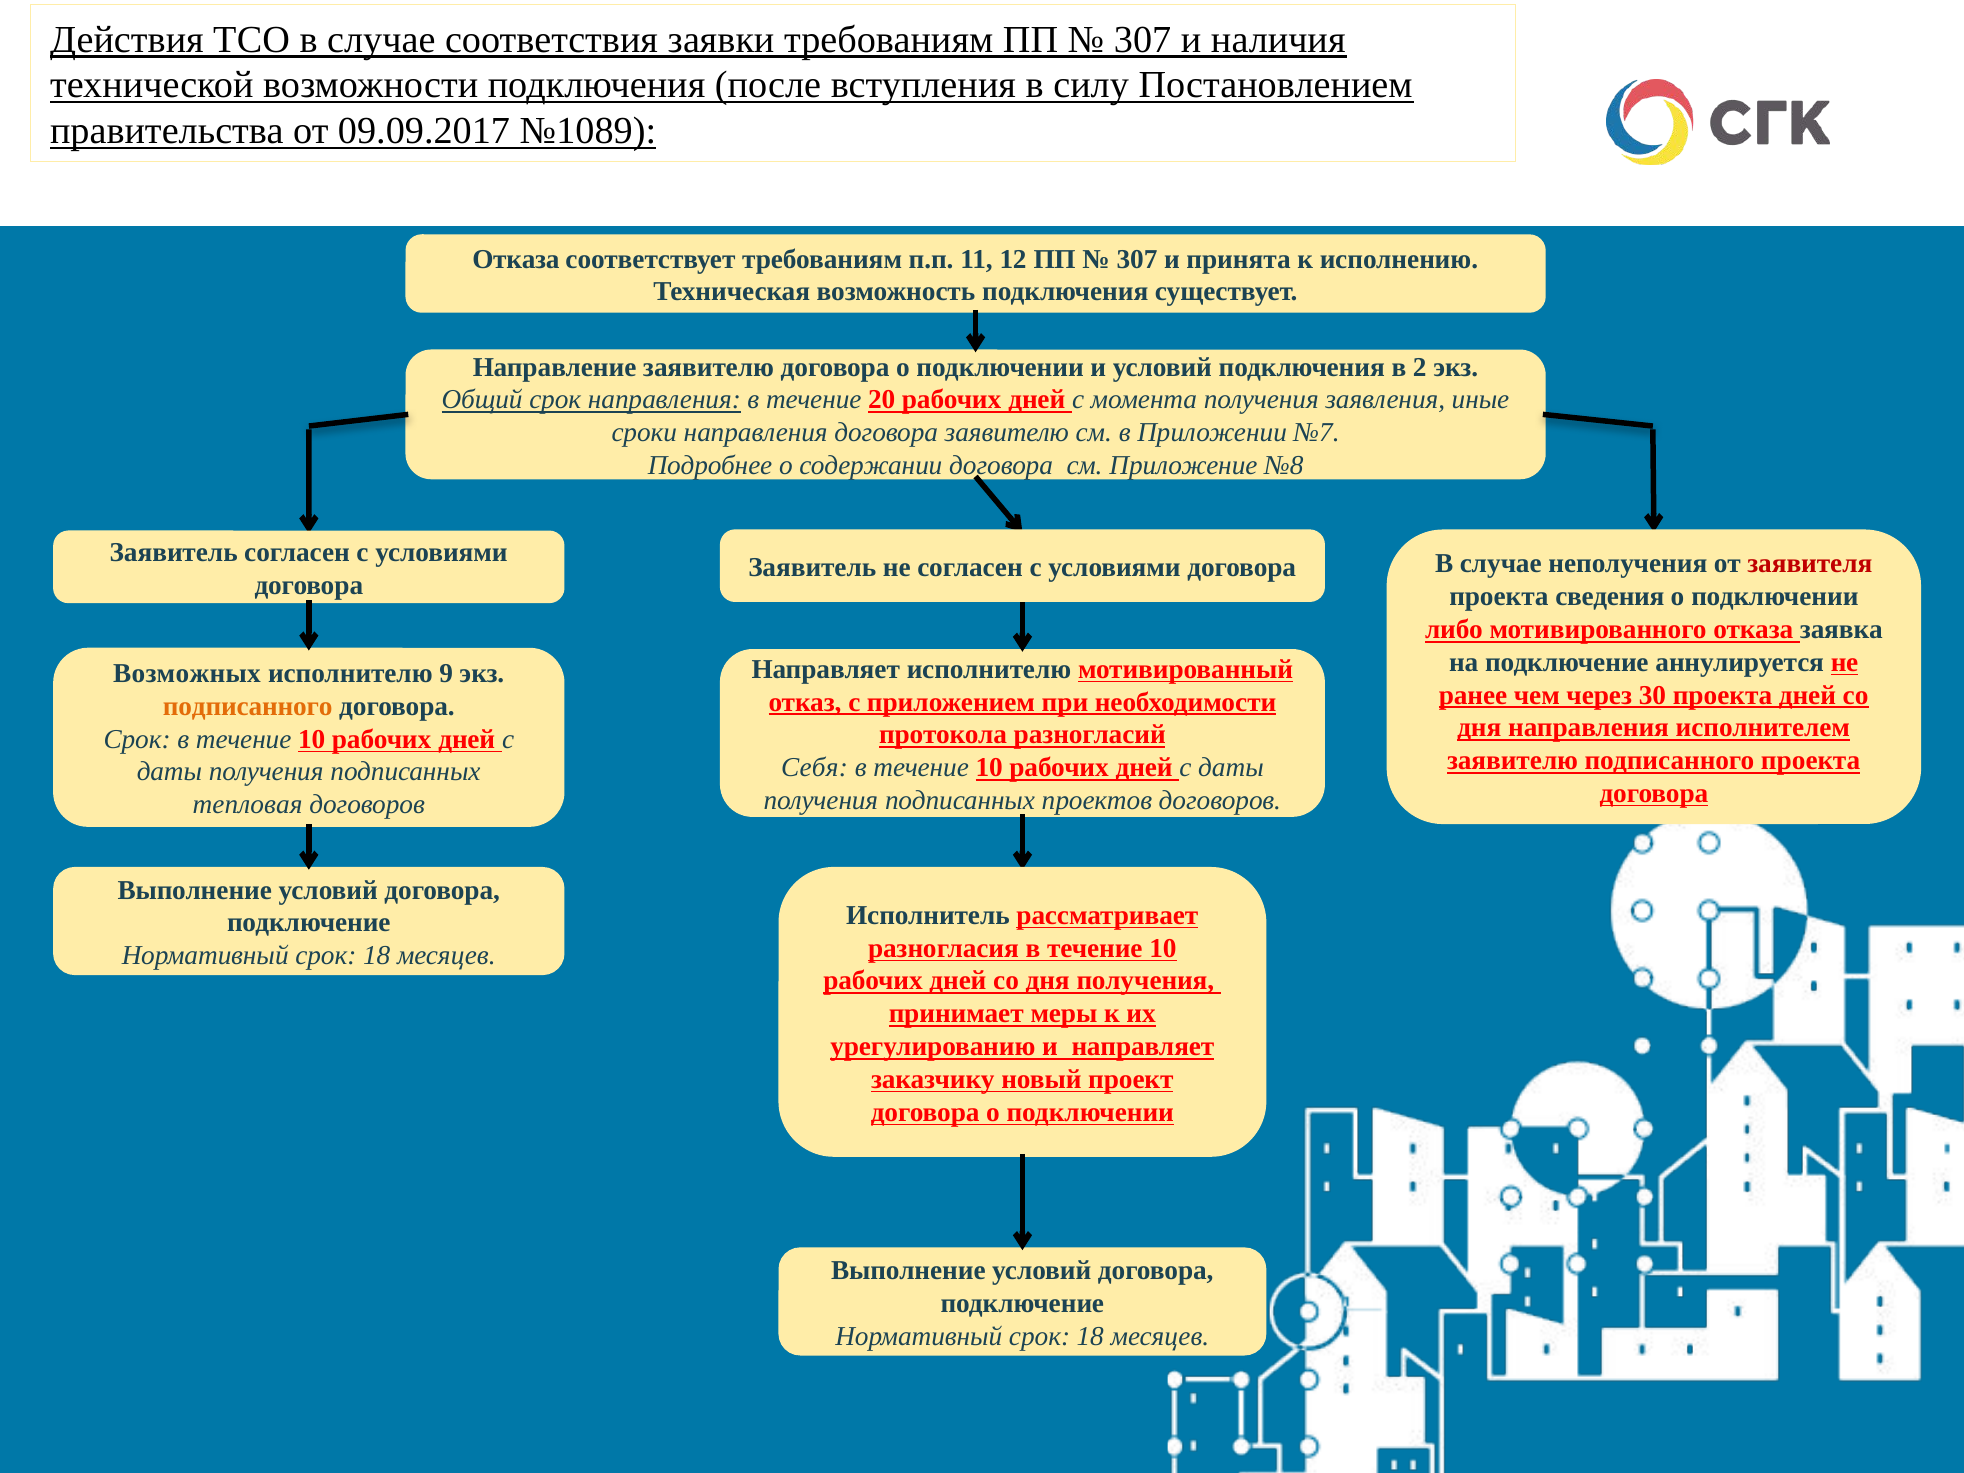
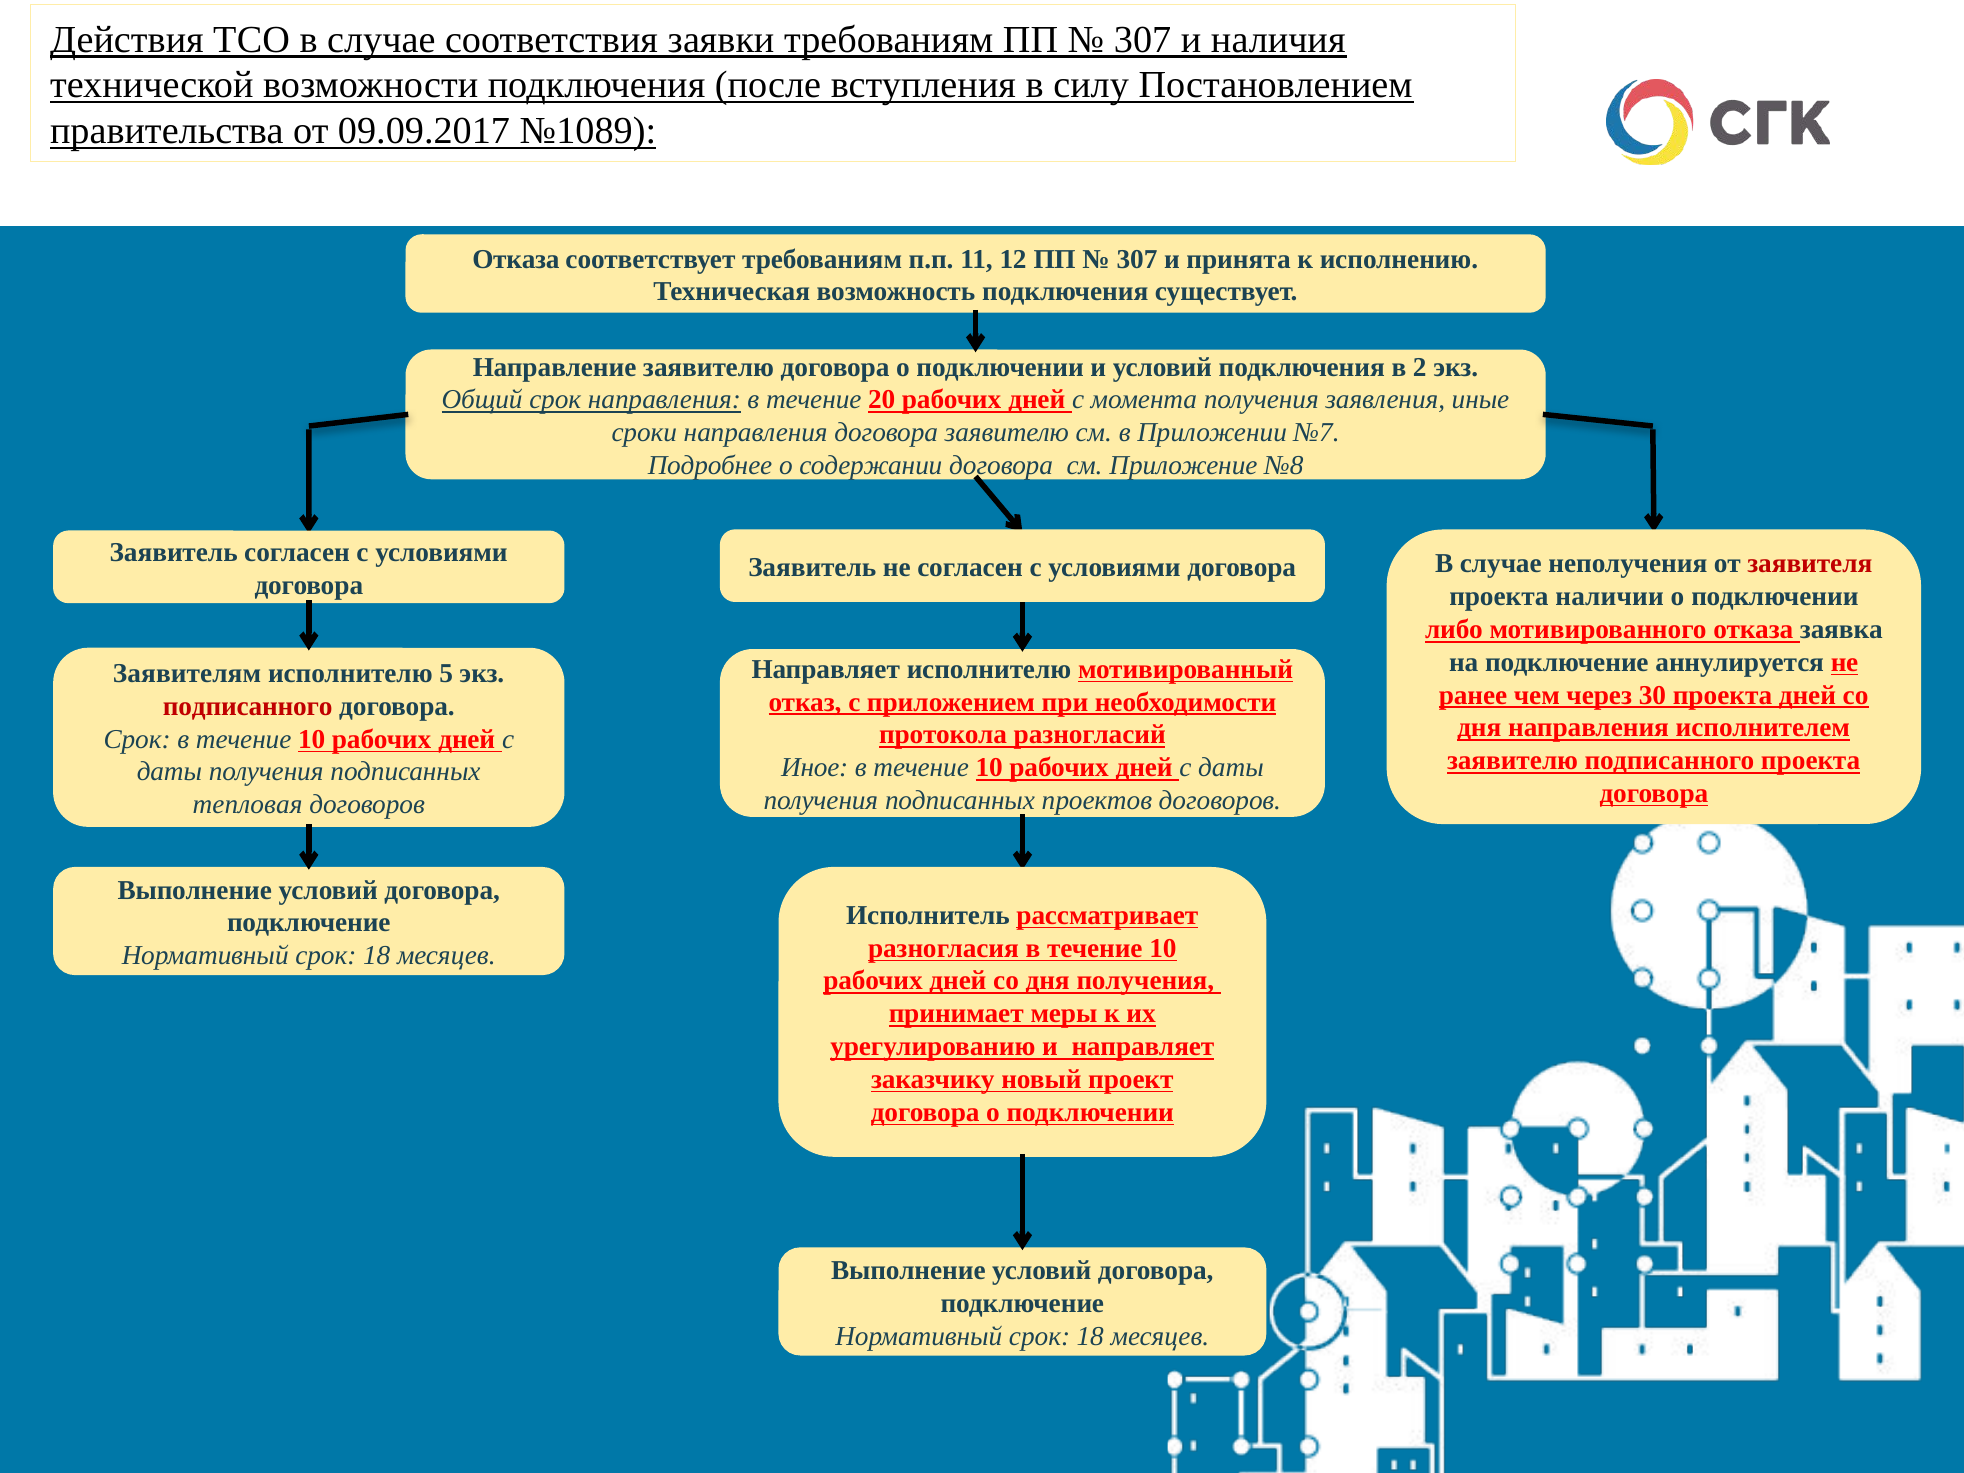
сведения: сведения -> наличии (1610, 597)
Возможных: Возможных -> Заявителям (187, 674)
9: 9 -> 5 (446, 674)
подписанного colour: orange -> red (248, 706)
Себя: Себя -> Иное (815, 768)
